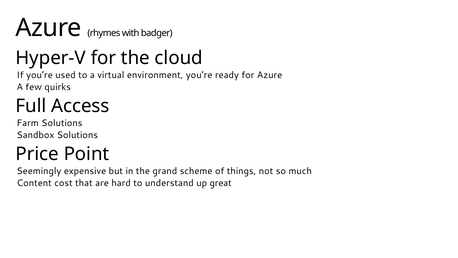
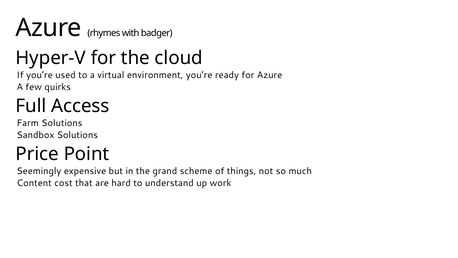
great: great -> work (221, 183)
